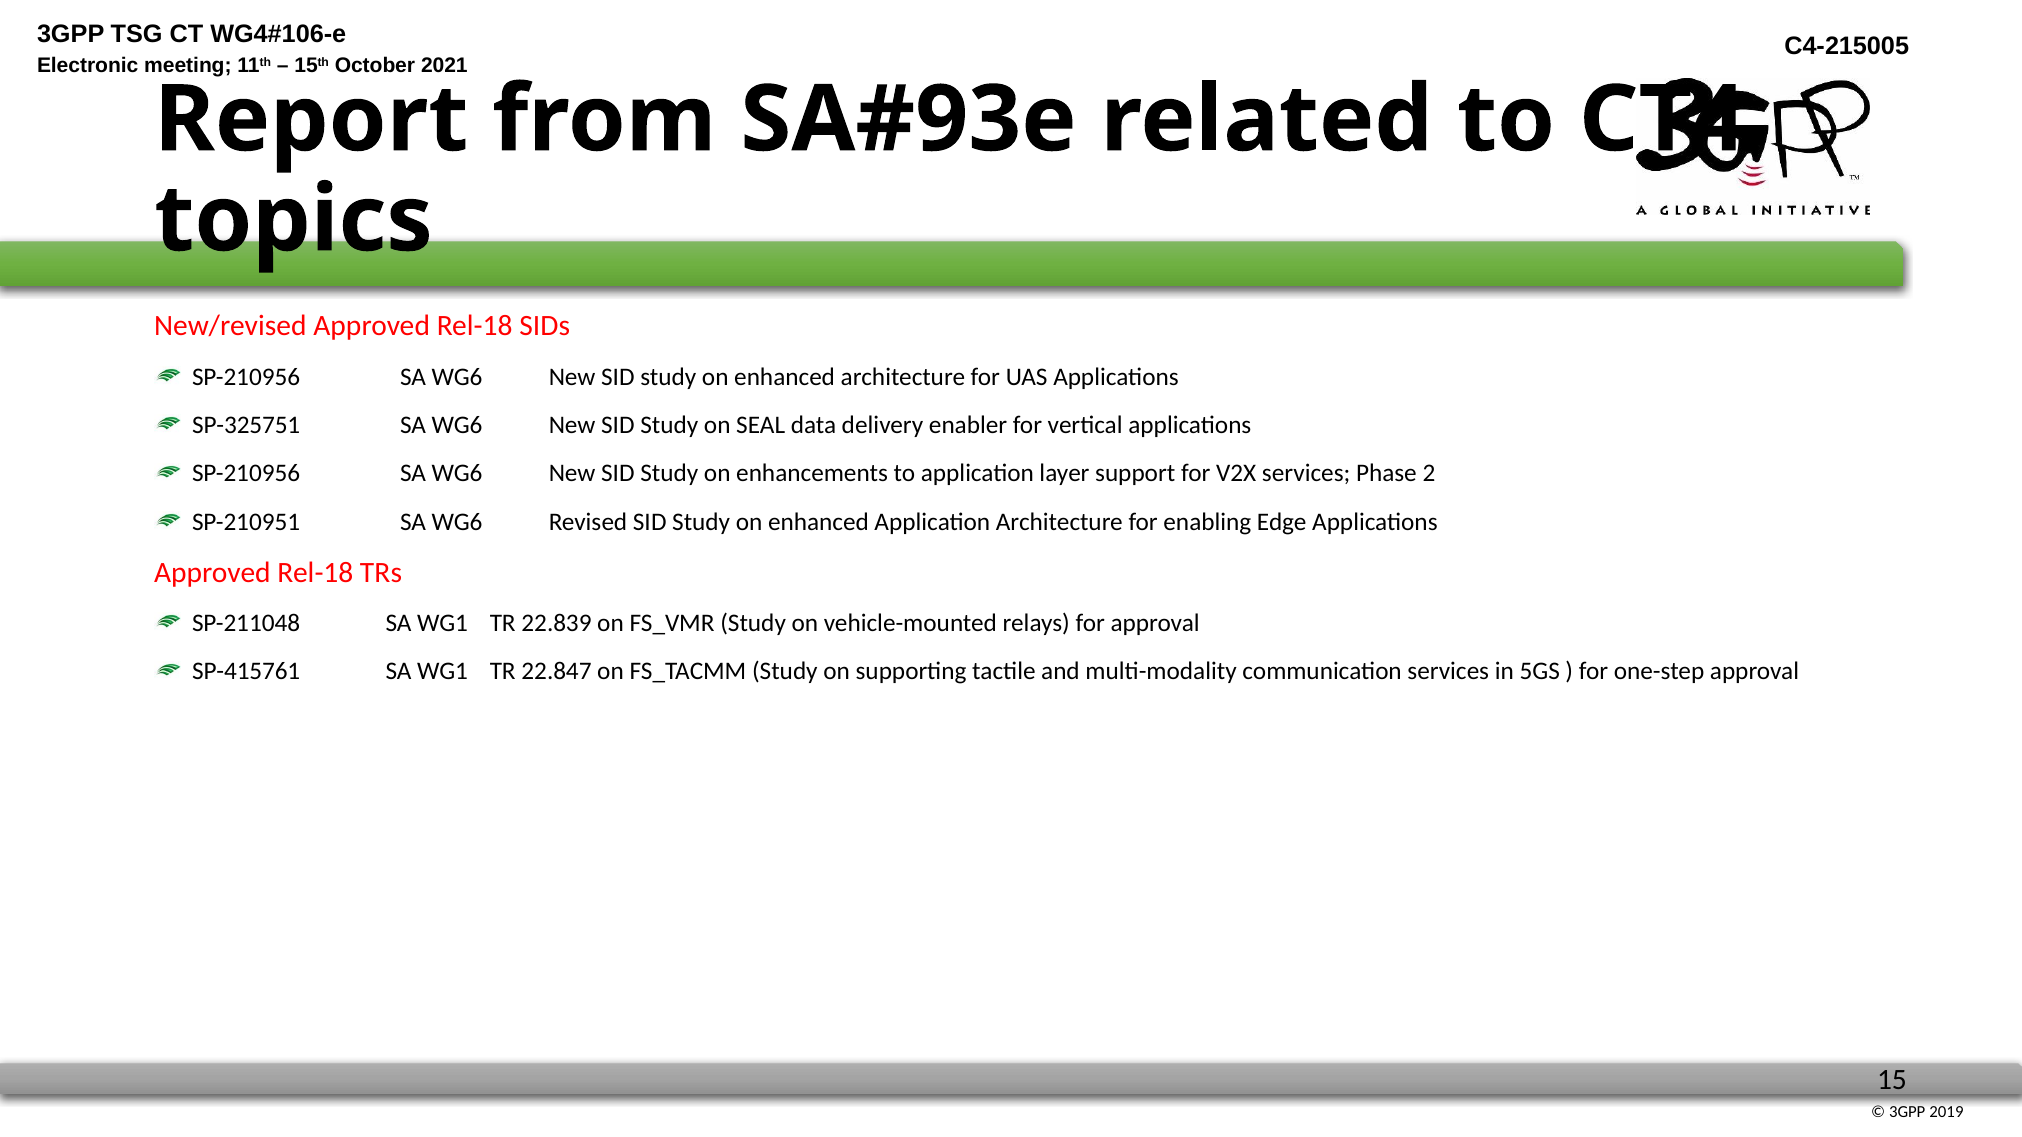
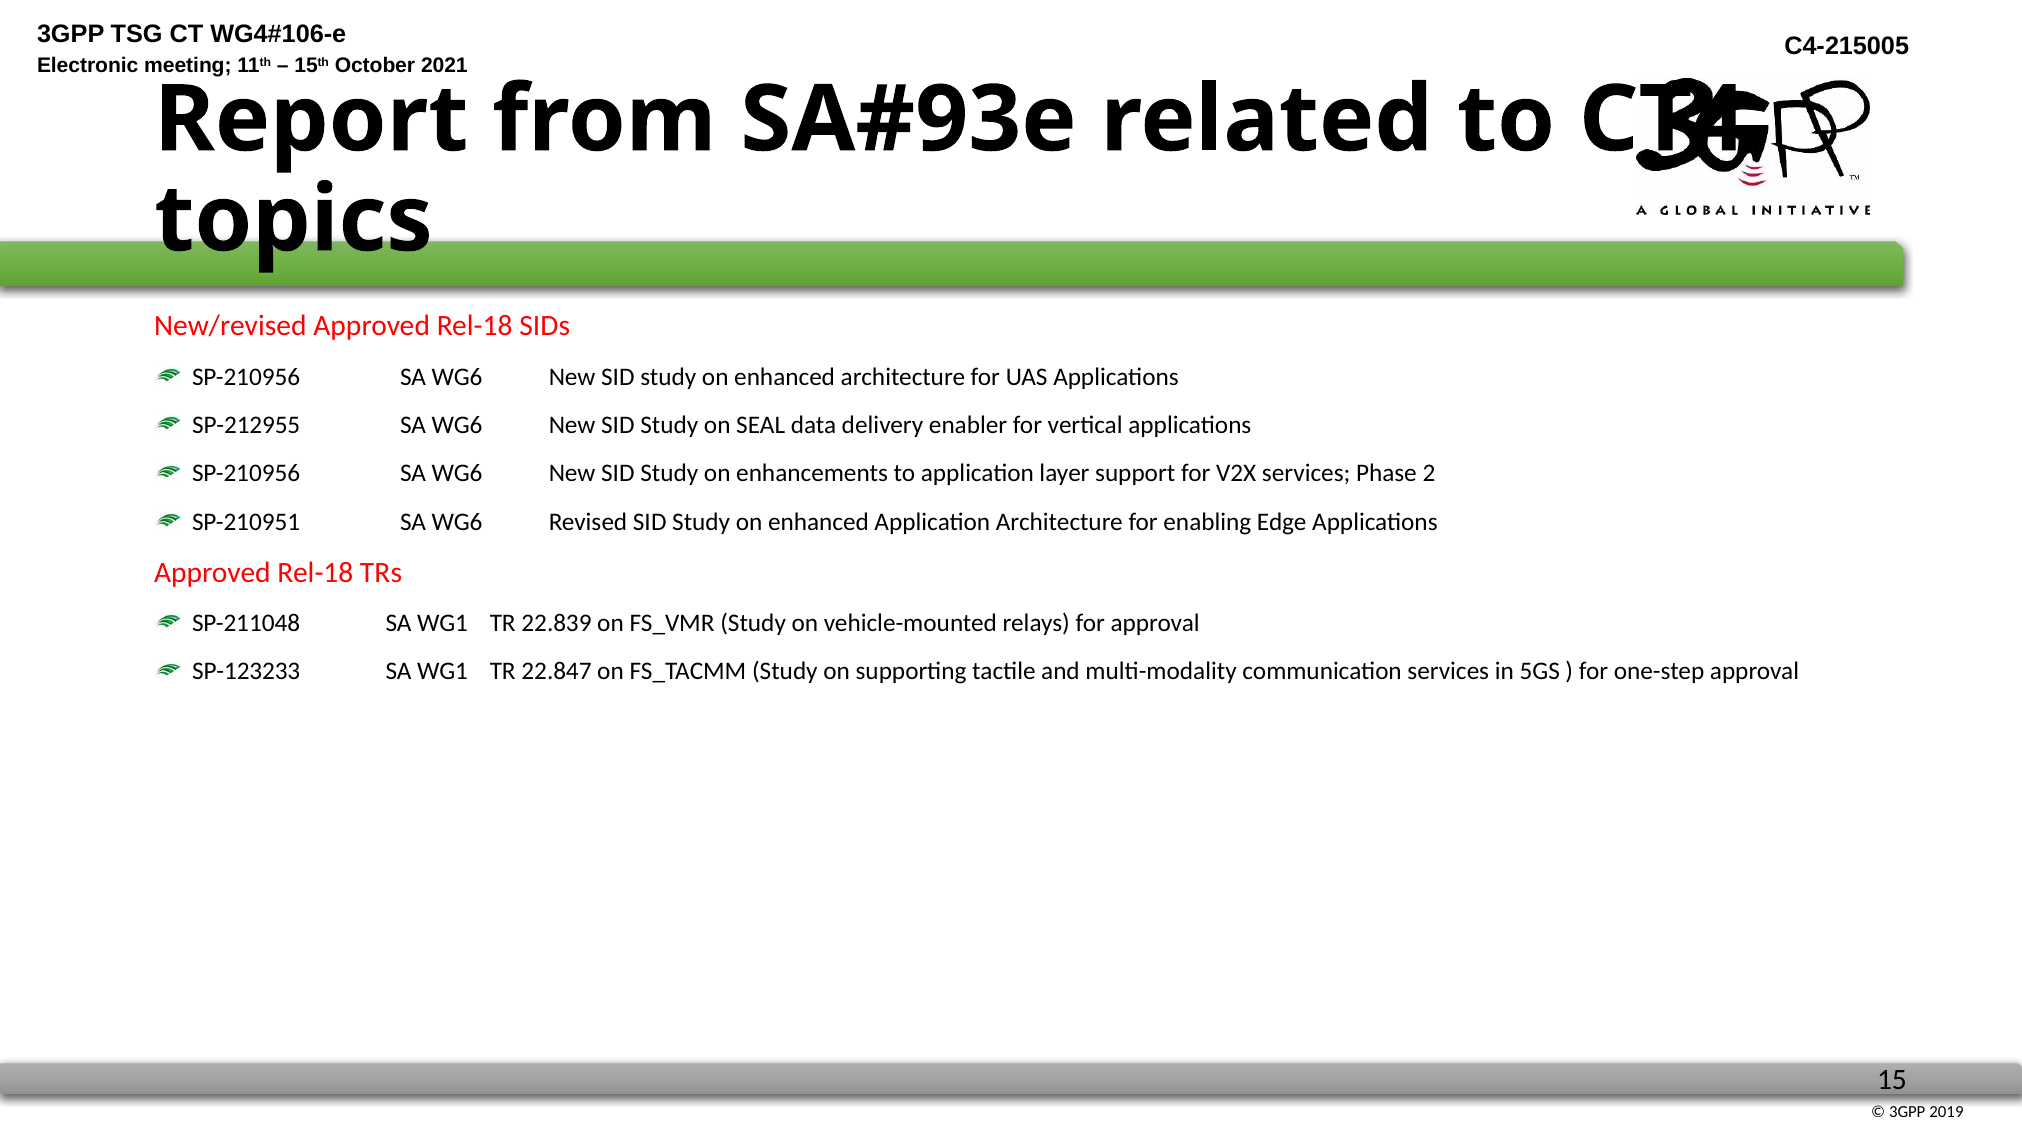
SP-325751: SP-325751 -> SP-212955 (246, 425)
SP-415761: SP-415761 -> SP-123233 (246, 672)
